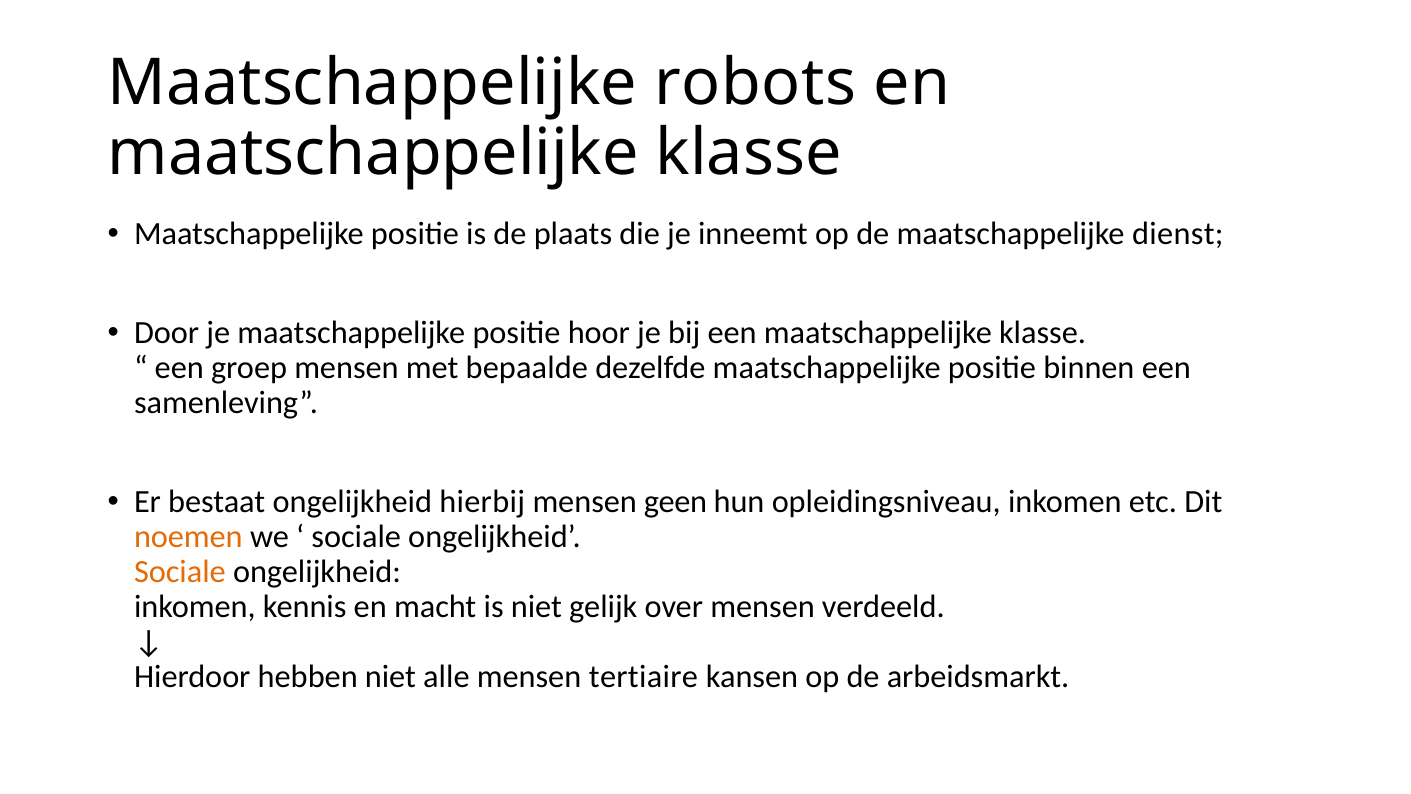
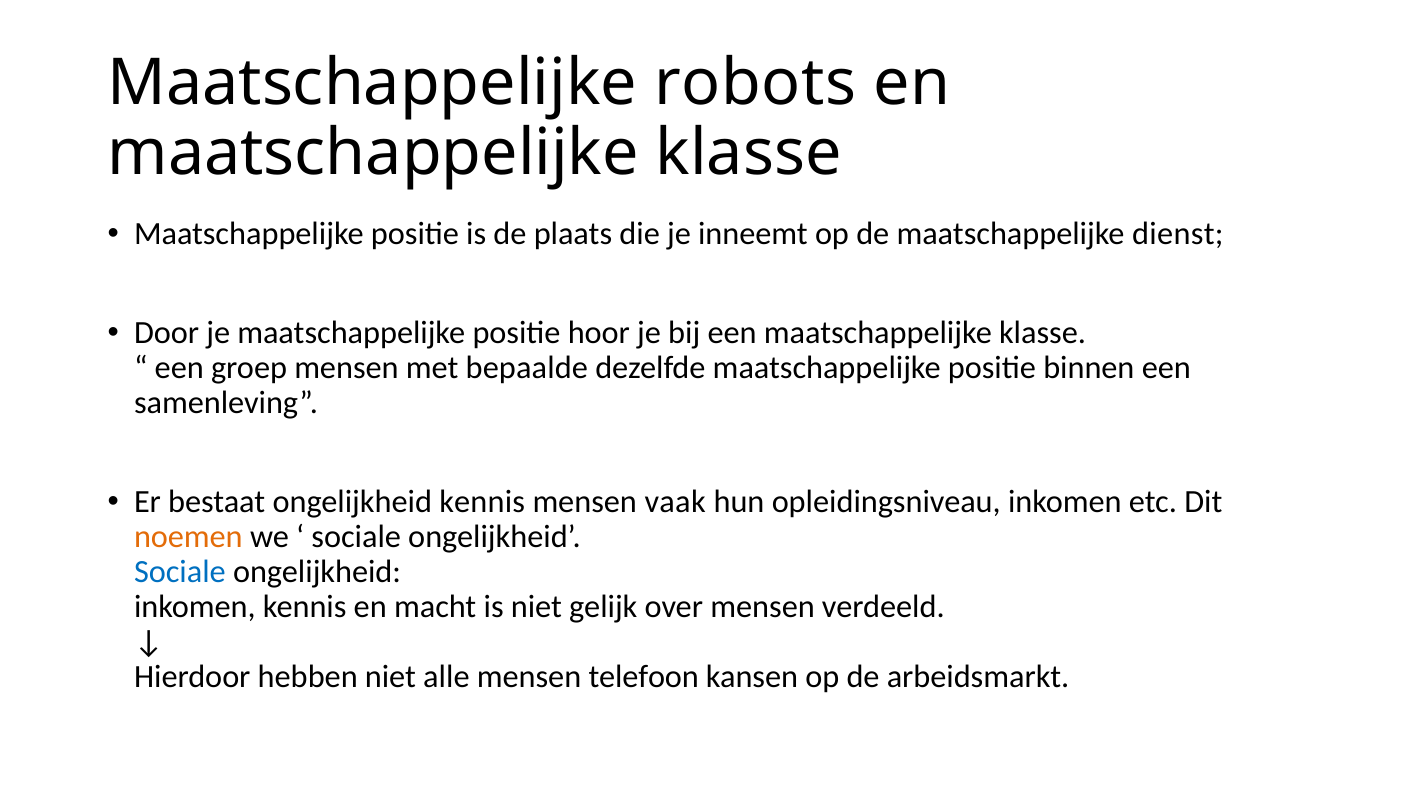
ongelijkheid hierbij: hierbij -> kennis (482, 502)
geen: geen -> vaak (675, 502)
Sociale colour: orange -> blue (180, 572)
tertiaire: tertiaire -> telefoon (644, 677)
